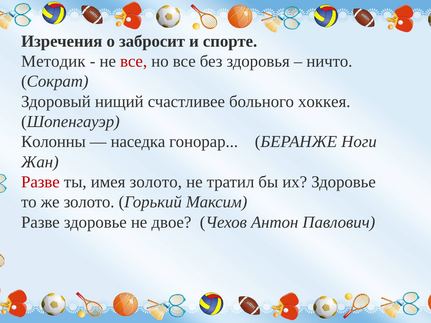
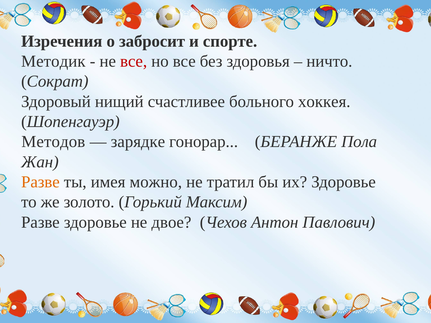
Колонны: Колонны -> Методов (53, 142)
наседка: наседка -> зарядке (138, 142)
Ноги: Ноги -> Пола (359, 142)
Разве colour: red -> orange (40, 182)
имея золото: золото -> можно (156, 182)
